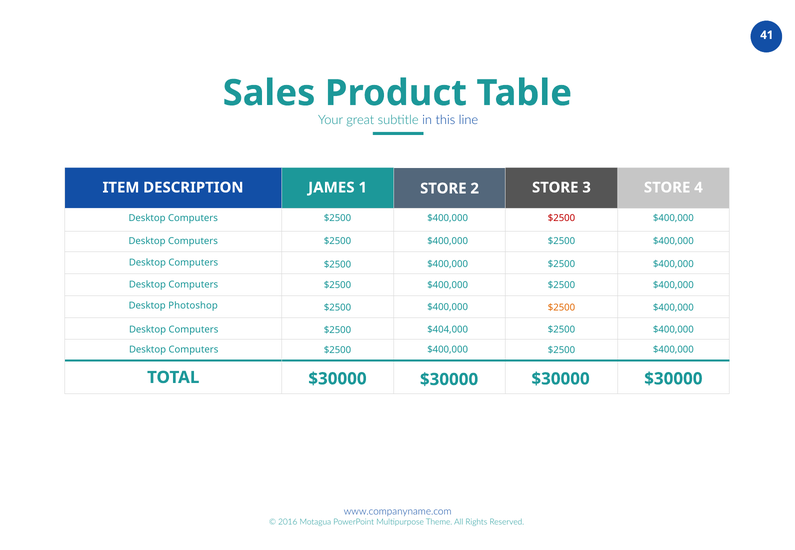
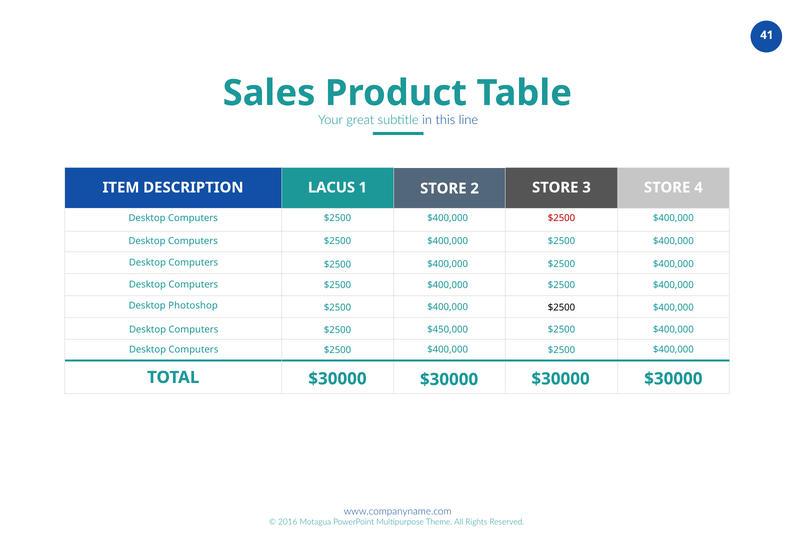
JAMES: JAMES -> LACUS (332, 188)
$2500 colour: orange -> black (561, 308)
$404,000: $404,000 -> $450,000 (448, 330)
